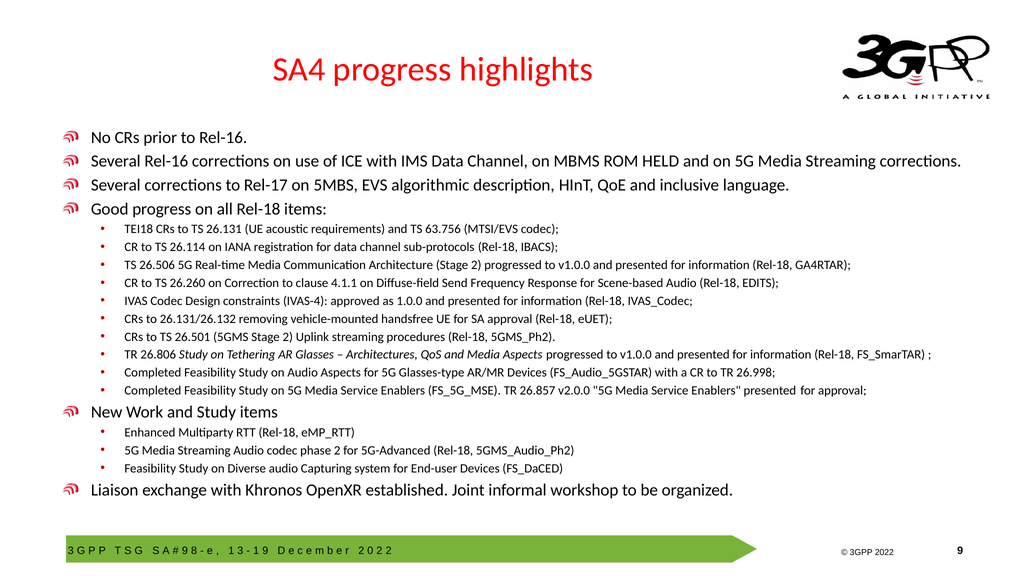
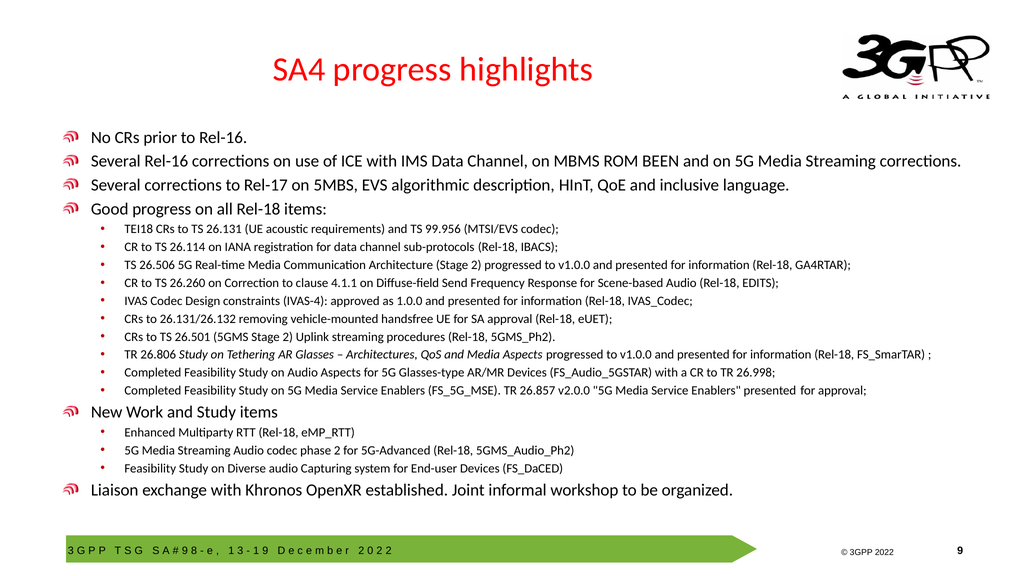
HELD: HELD -> BEEN (661, 161)
63.756: 63.756 -> 99.956 (443, 229)
